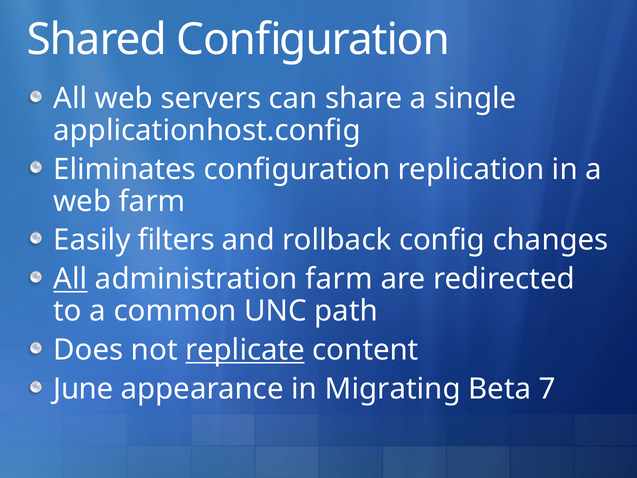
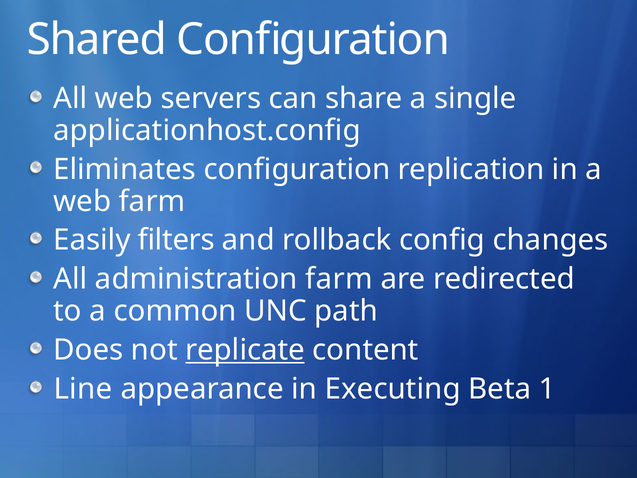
All underline: present -> none (70, 279)
June: June -> Line (83, 389)
Migrating: Migrating -> Executing (393, 389)
7: 7 -> 1 (547, 389)
